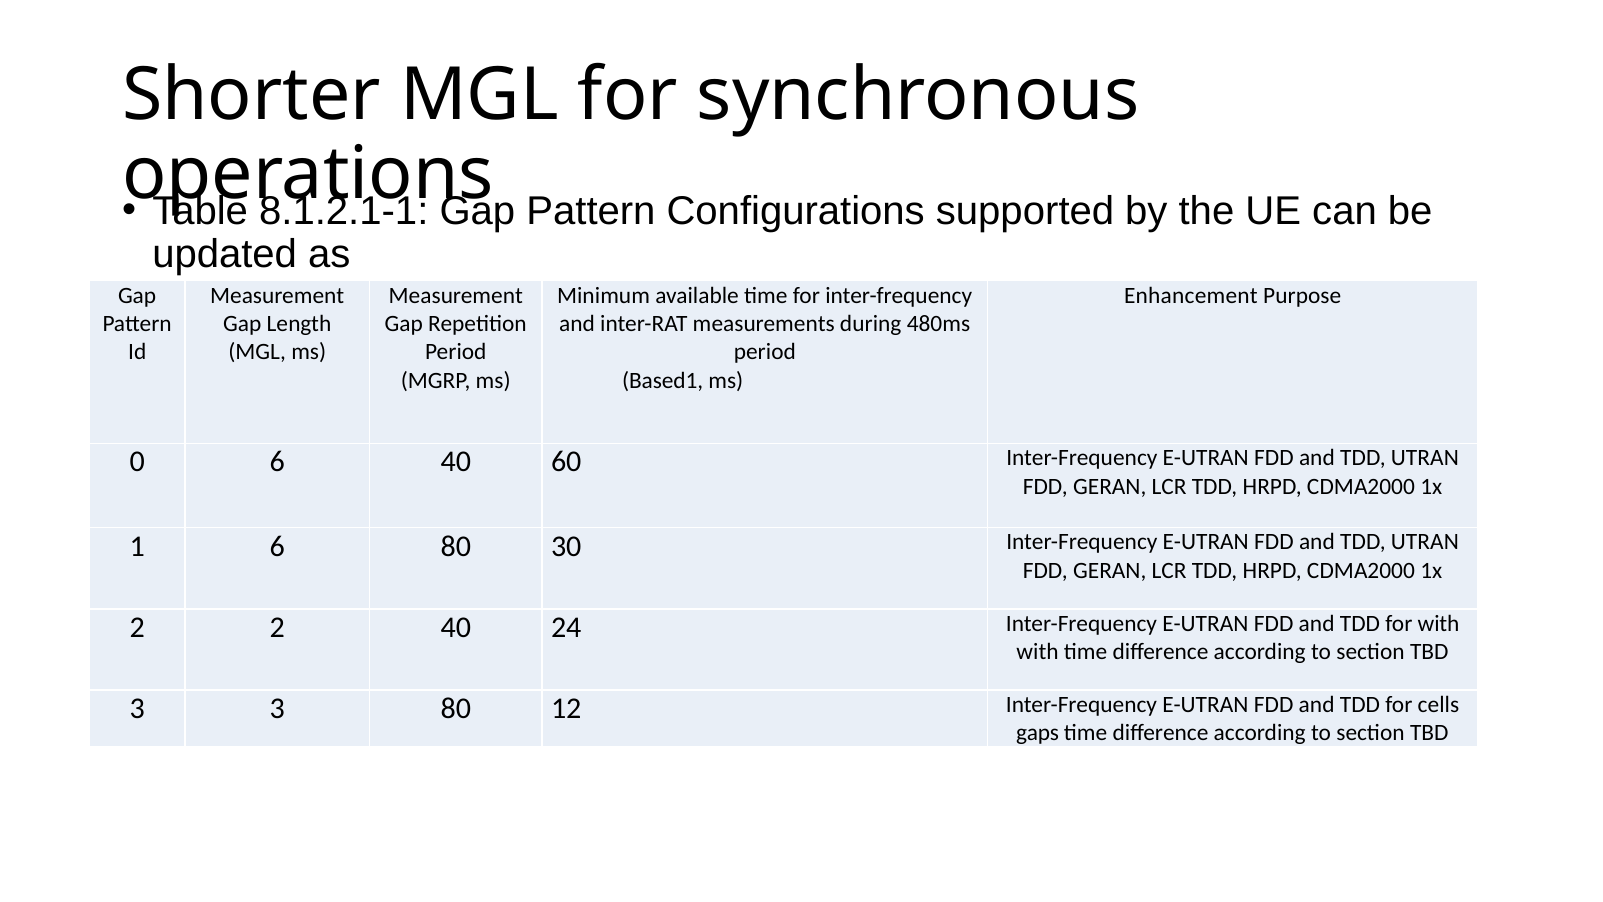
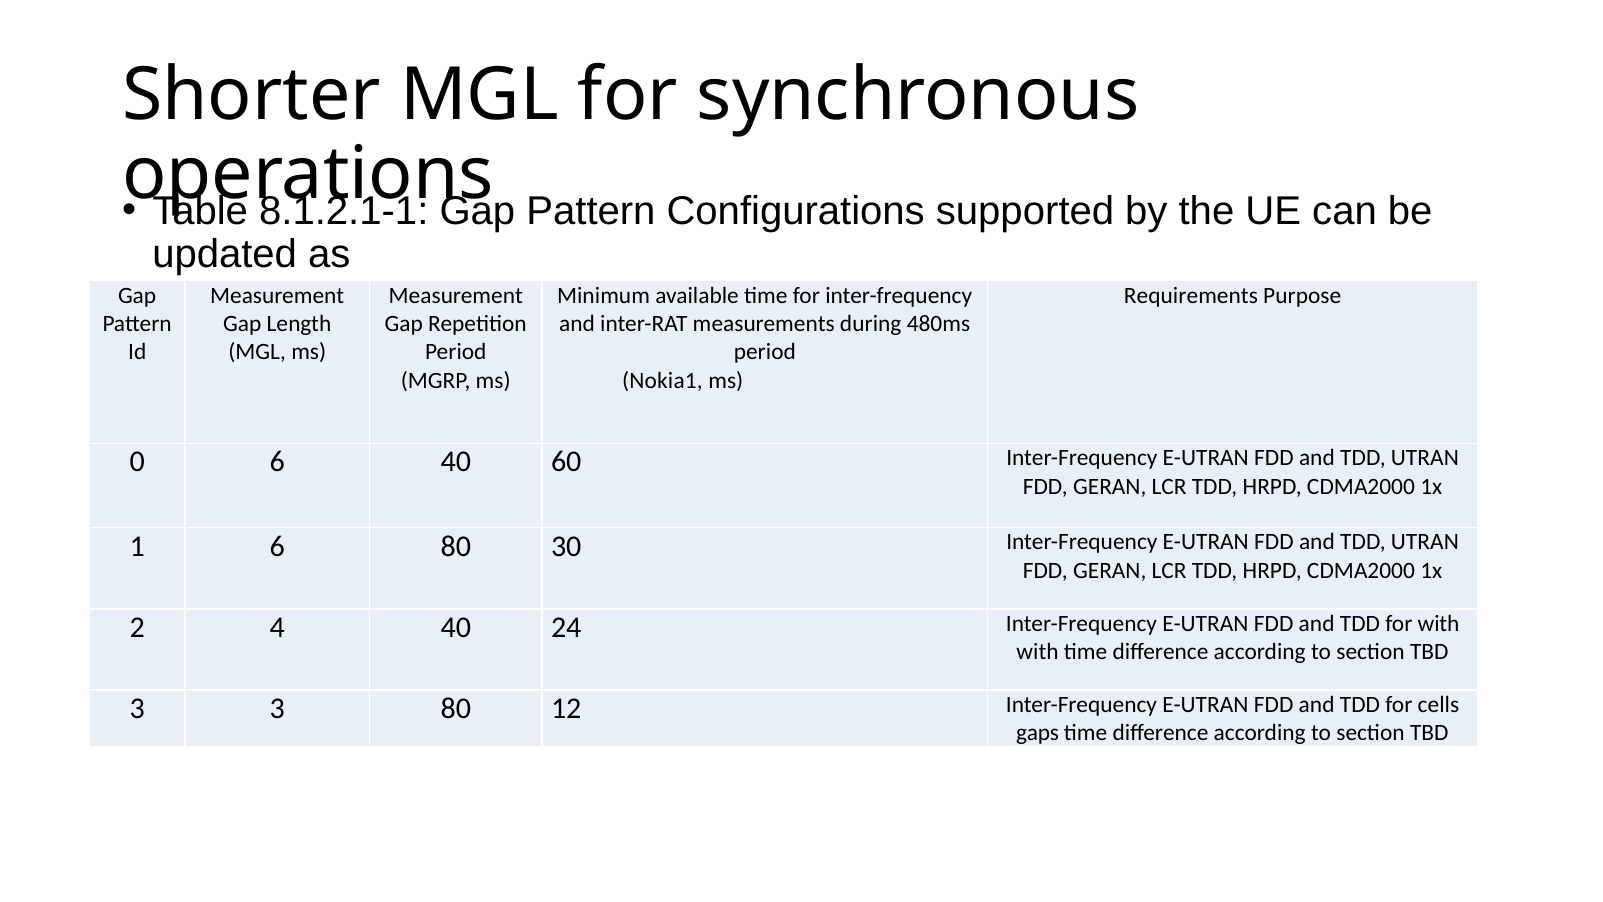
Enhancement: Enhancement -> Requirements (1191, 295)
Based1: Based1 -> Nokia1 (662, 381)
2 2: 2 -> 4 (277, 627)
